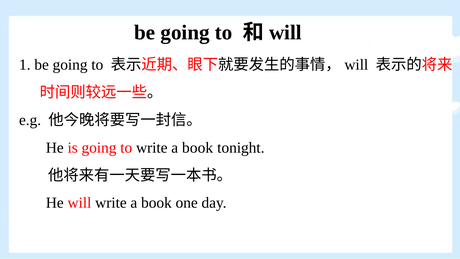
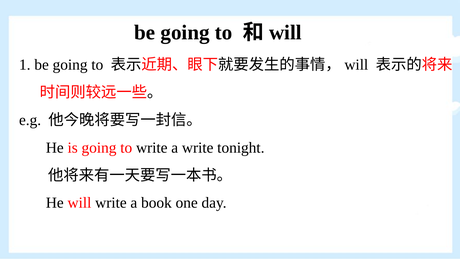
to write a book: book -> write (198, 148)
